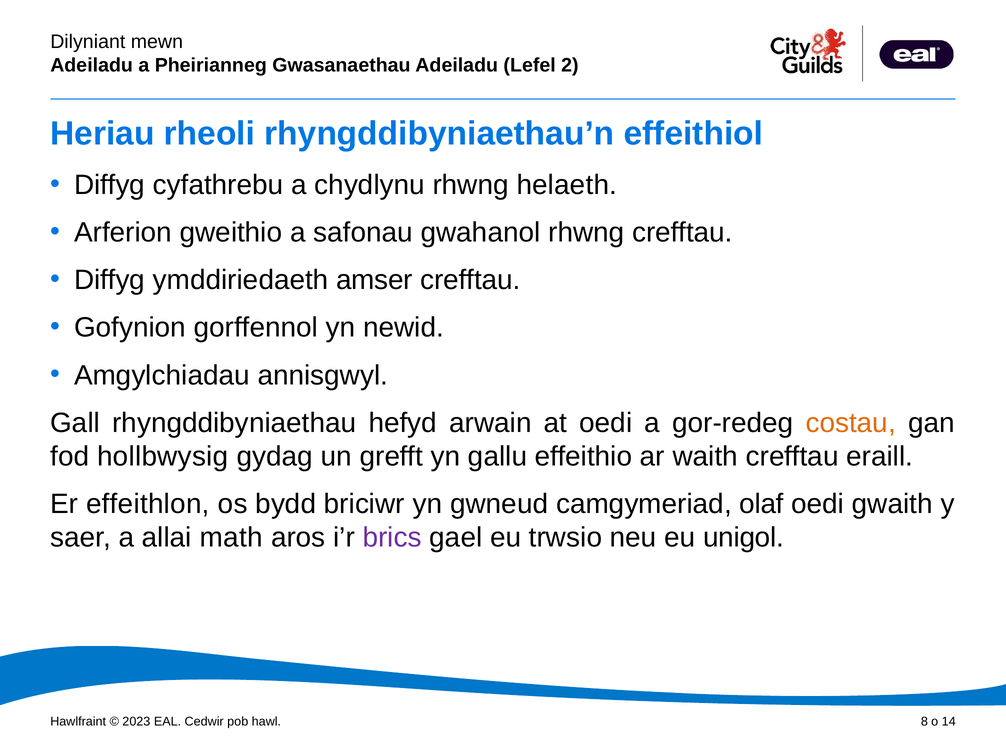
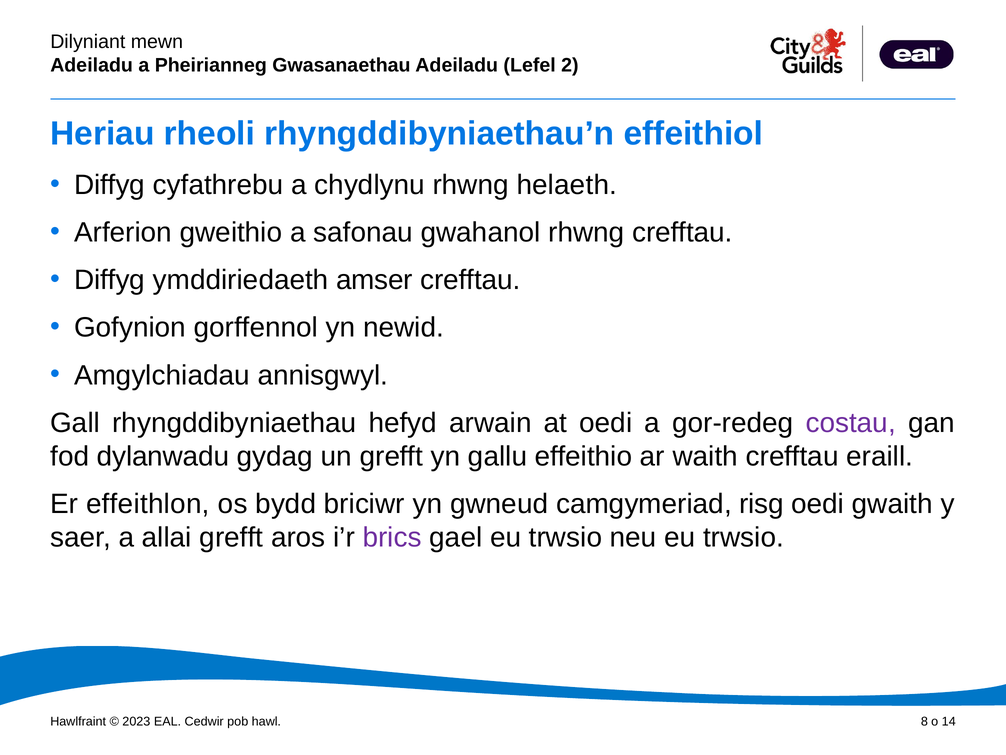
costau colour: orange -> purple (851, 423)
hollbwysig: hollbwysig -> dylanwadu (163, 456)
olaf: olaf -> risg (762, 504)
allai math: math -> grefft (231, 537)
neu eu unigol: unigol -> trwsio (743, 537)
